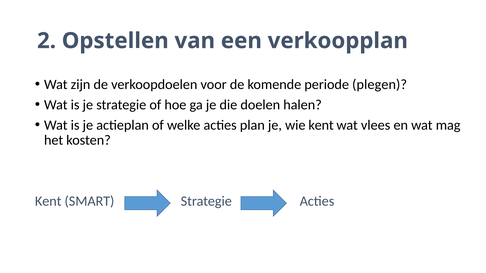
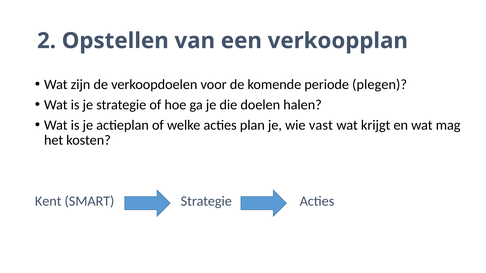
wie kent: kent -> vast (321, 125)
vlees: vlees -> krijgt (376, 125)
